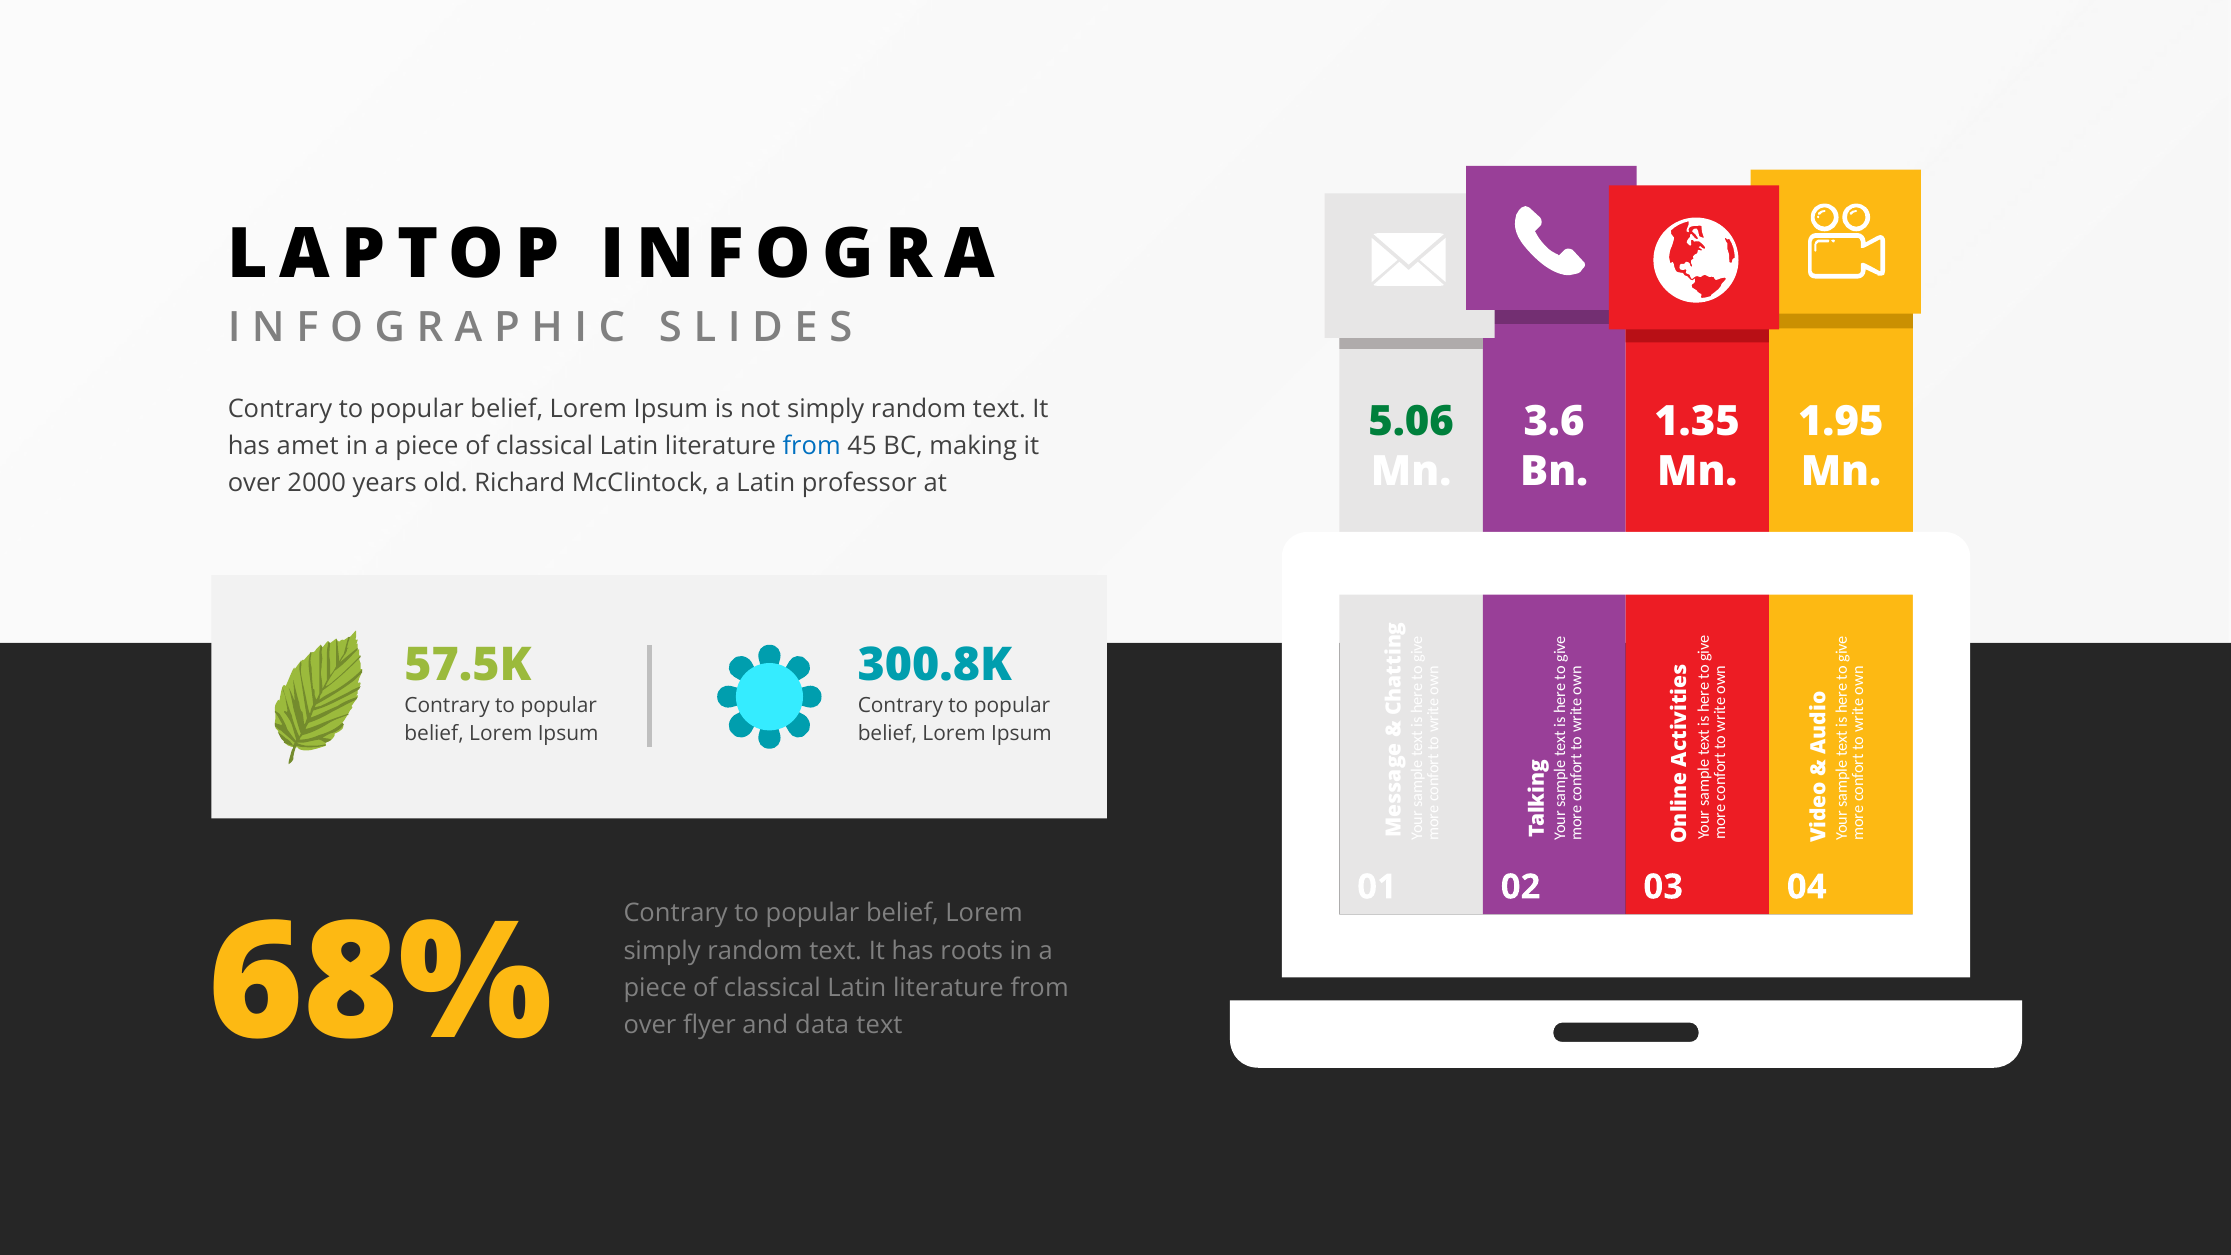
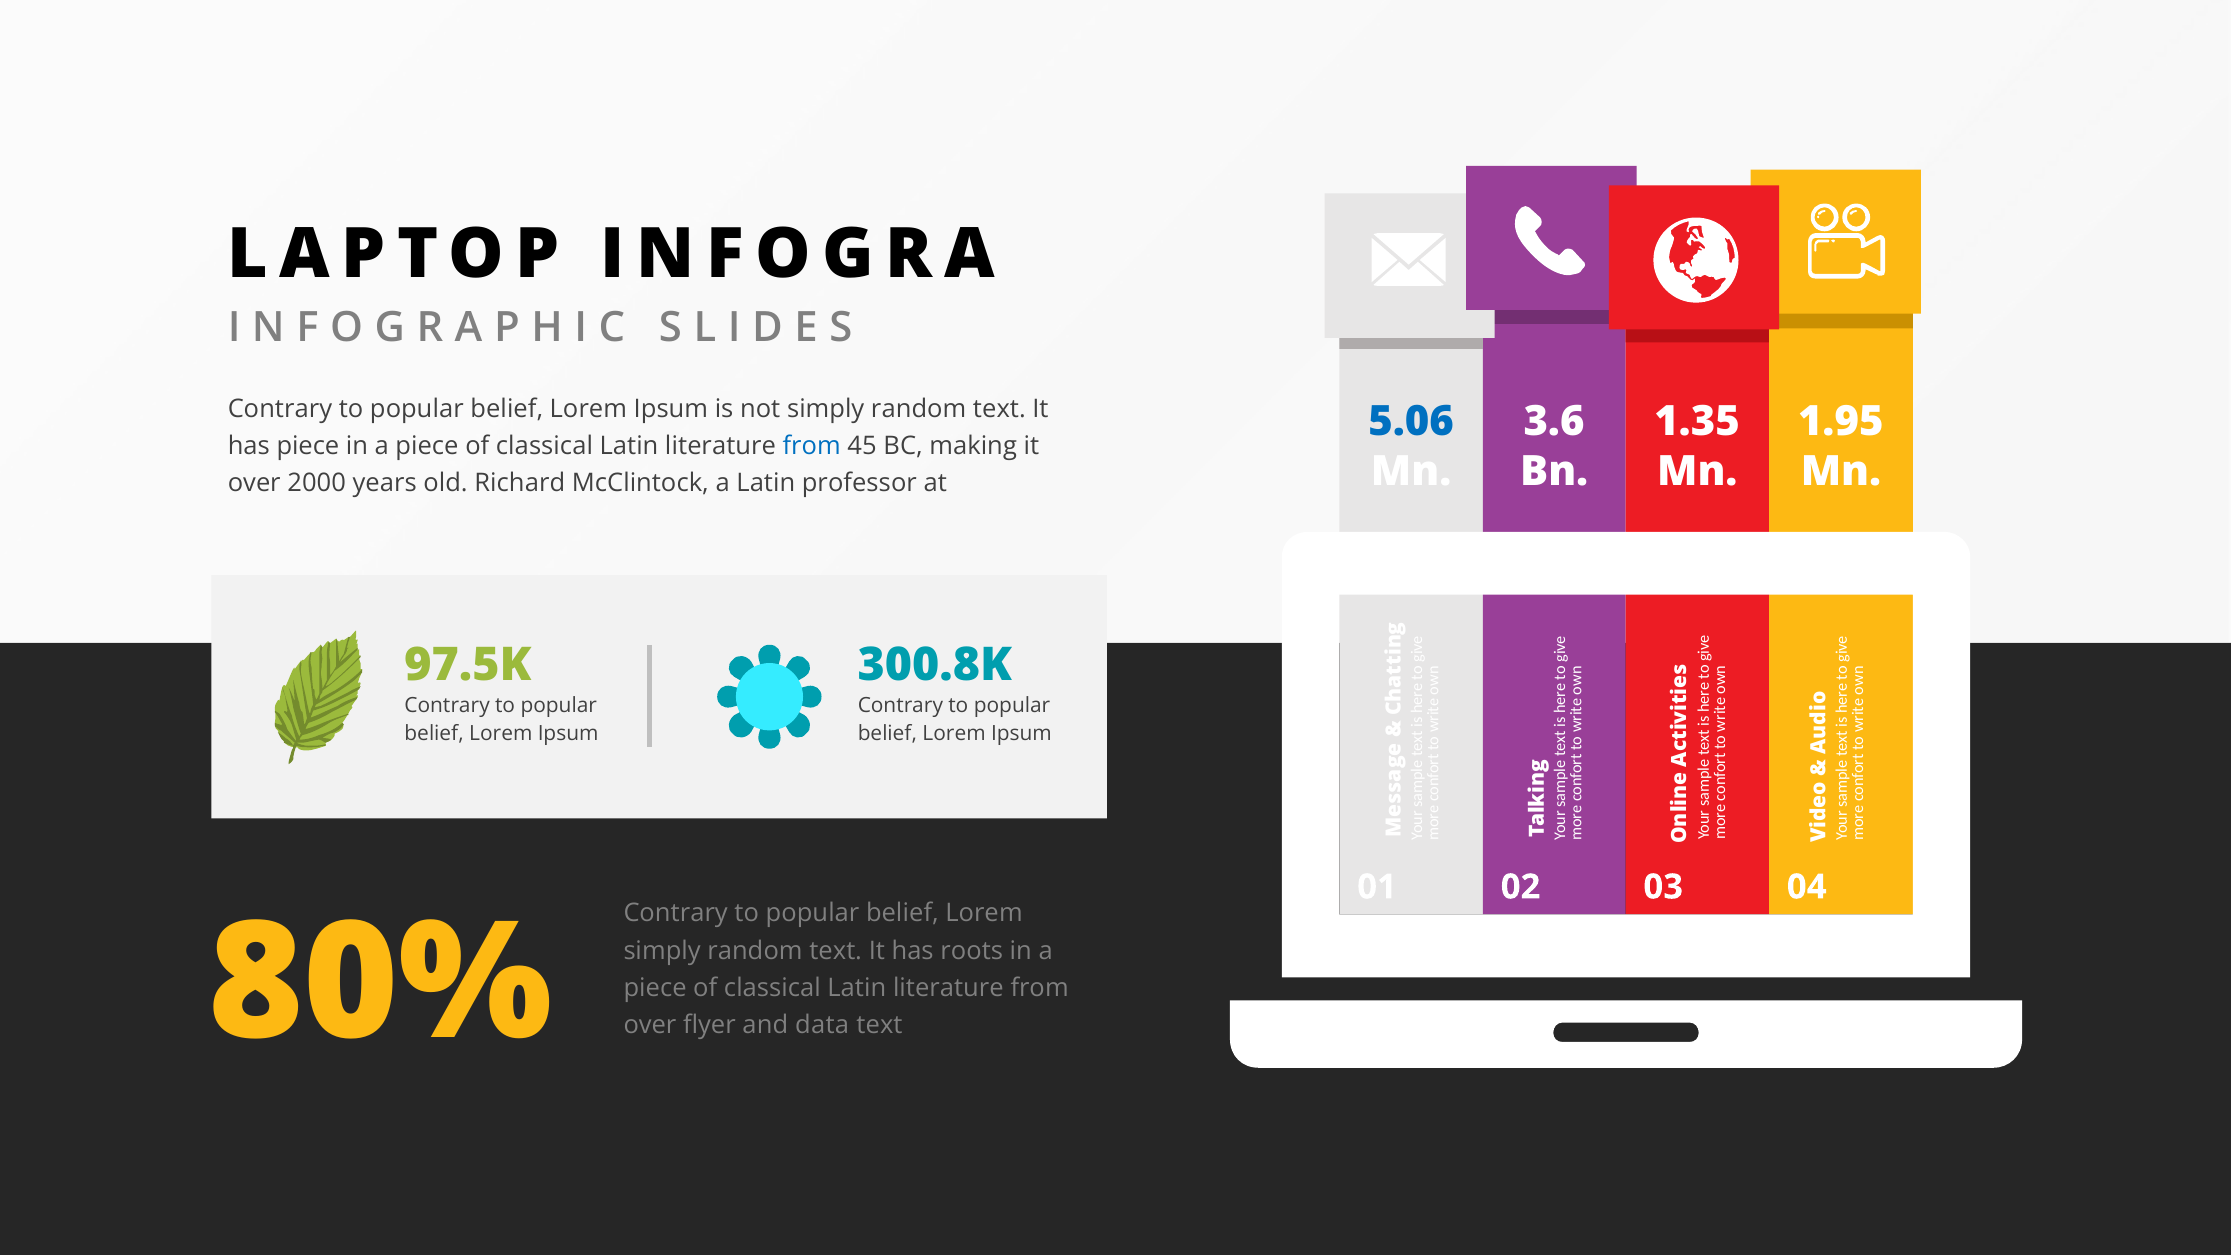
5.06 colour: green -> blue (1411, 421)
has amet: amet -> piece (308, 446)
57.5K: 57.5K -> 97.5K (468, 665)
68%: 68% -> 80% (380, 983)
